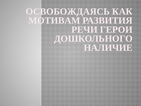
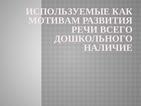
ОСВОБОЖДАЯСЬ: ОСВОБОЖДАЯСЬ -> ИСПОЛЬЗУЕМЫЕ (68, 11)
ГЕРОИ: ГЕРОИ -> ВСЕГО (116, 30)
